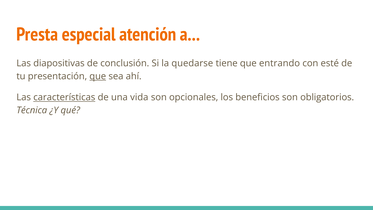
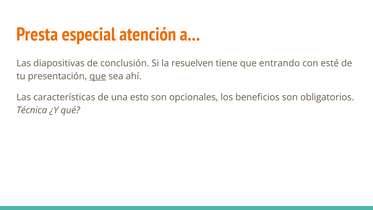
quedarse: quedarse -> resuelven (192, 63)
características underline: present -> none (64, 97)
vida: vida -> esto (139, 97)
